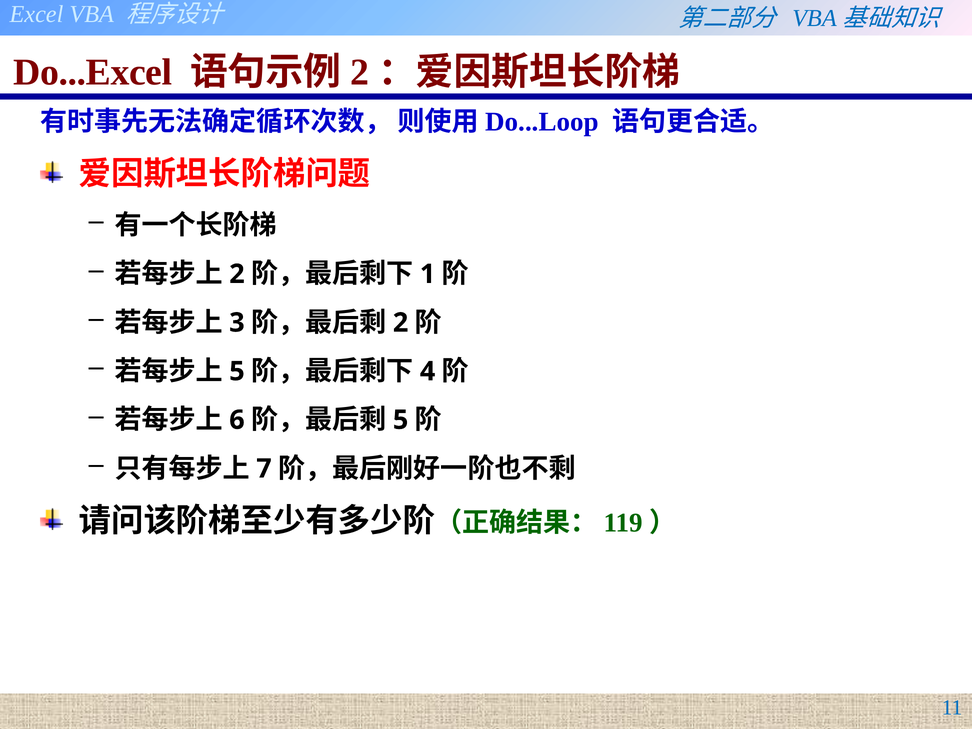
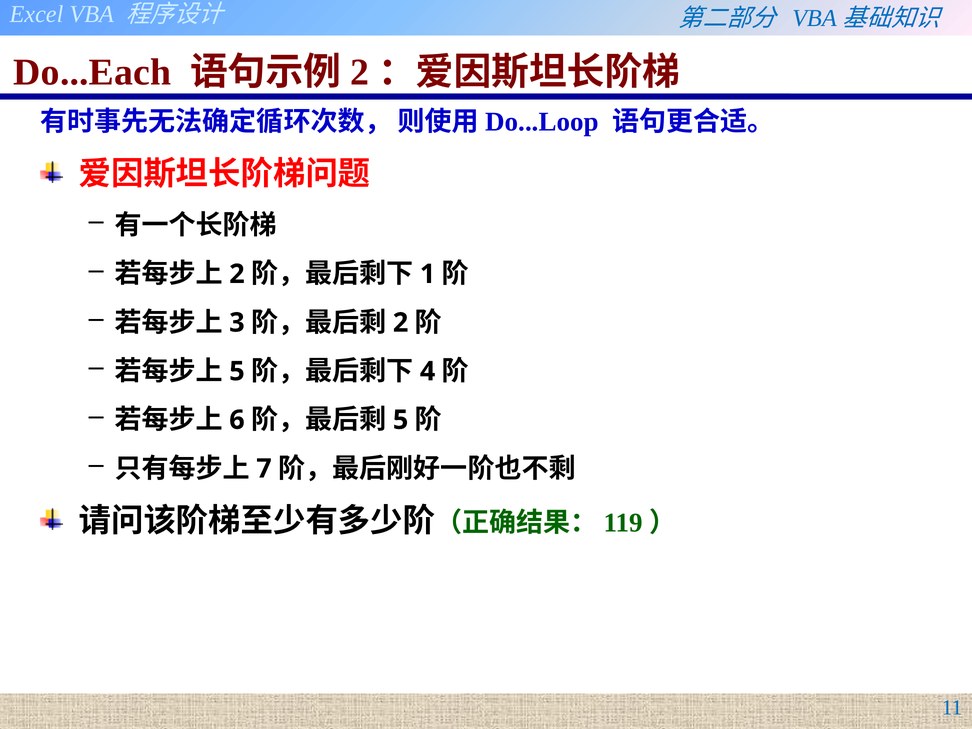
Do...Excel: Do...Excel -> Do...Each (92, 72)
